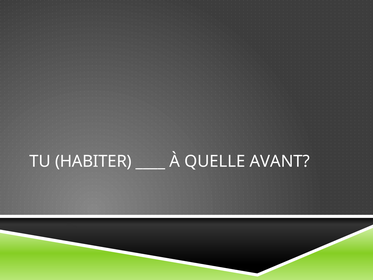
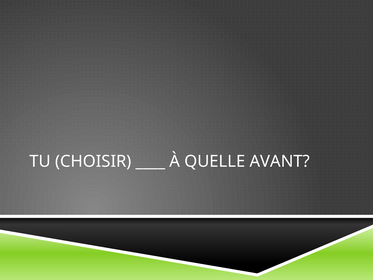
HABITER: HABITER -> CHOISIR (93, 161)
